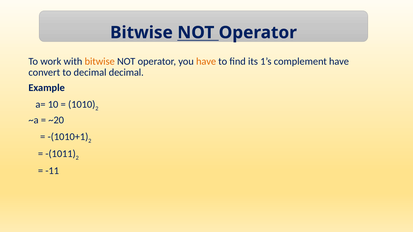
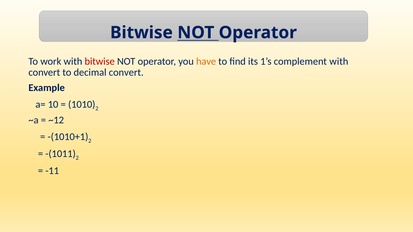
bitwise colour: orange -> red (100, 61)
complement have: have -> with (339, 61)
decimal decimal: decimal -> convert (126, 73)
~20: ~20 -> ~12 (56, 120)
